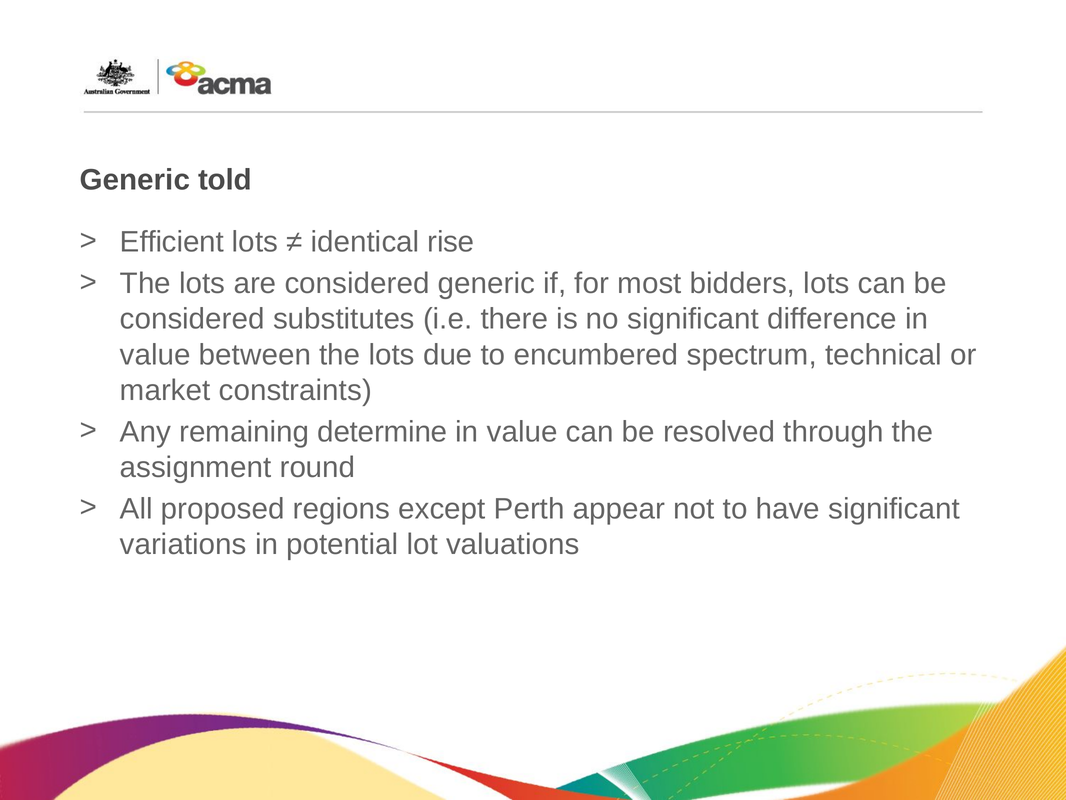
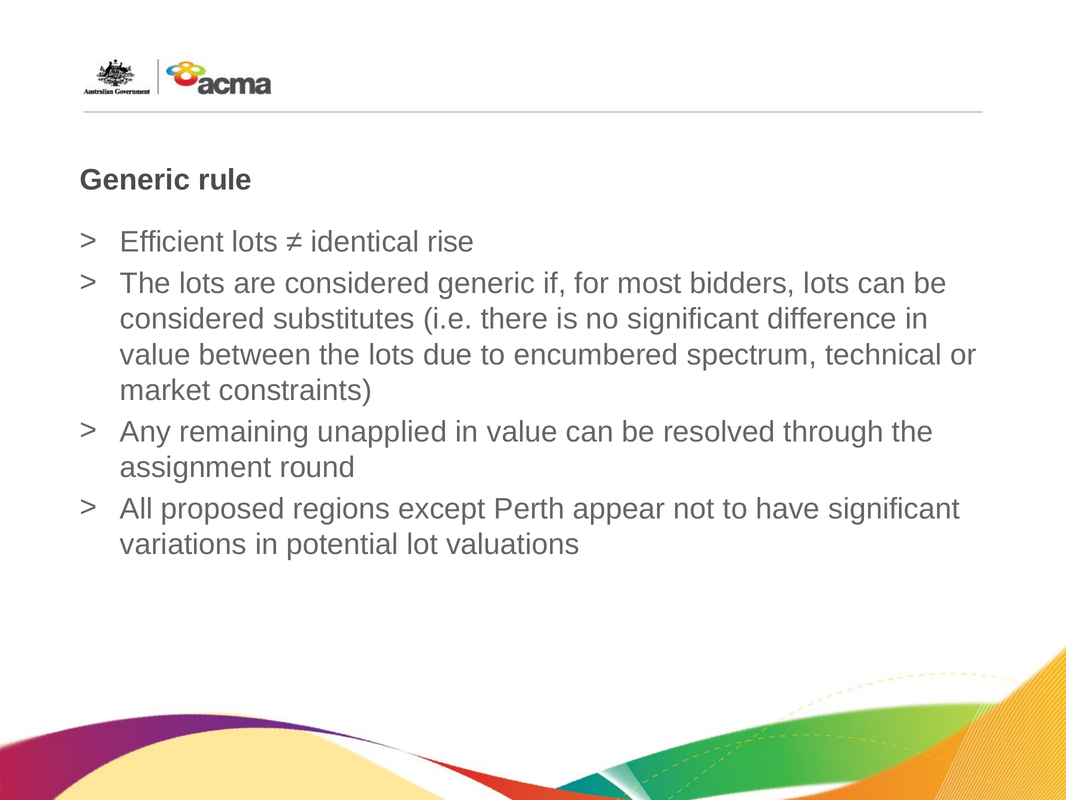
told: told -> rule (225, 180)
determine: determine -> unapplied (382, 432)
